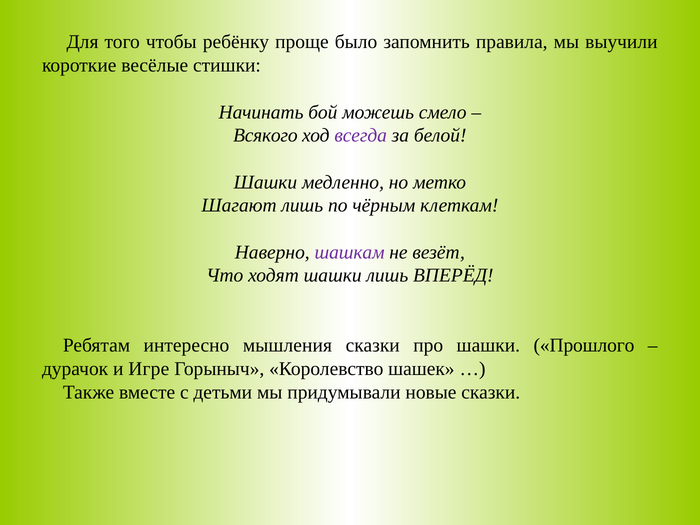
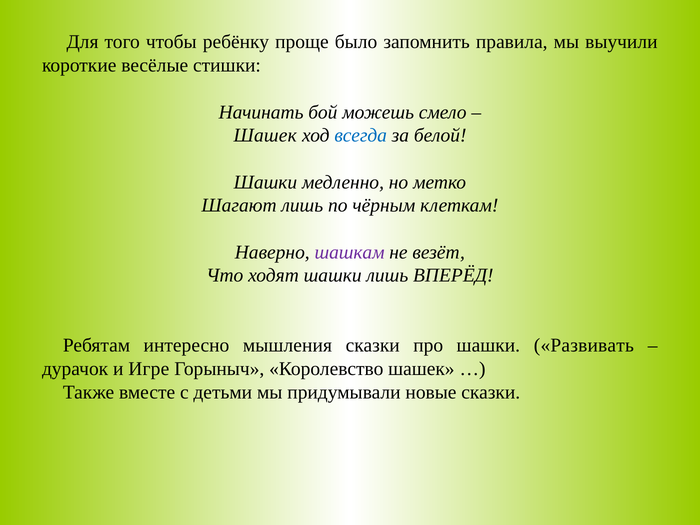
Всякого: Всякого -> Шашек (265, 135)
всегда colour: purple -> blue (361, 135)
Прошлого: Прошлого -> Развивать (584, 346)
